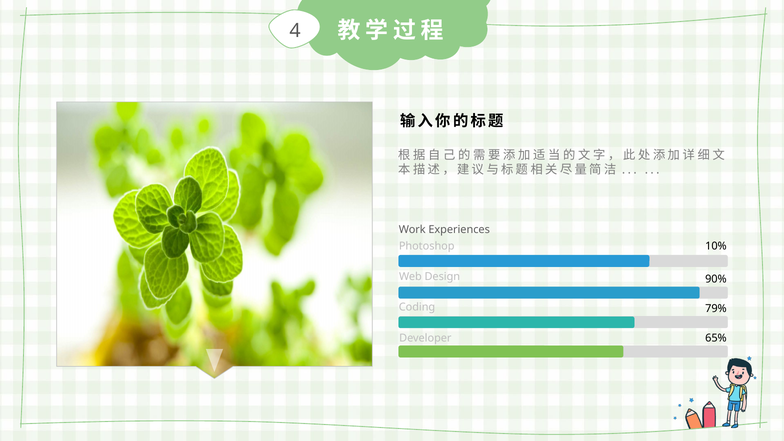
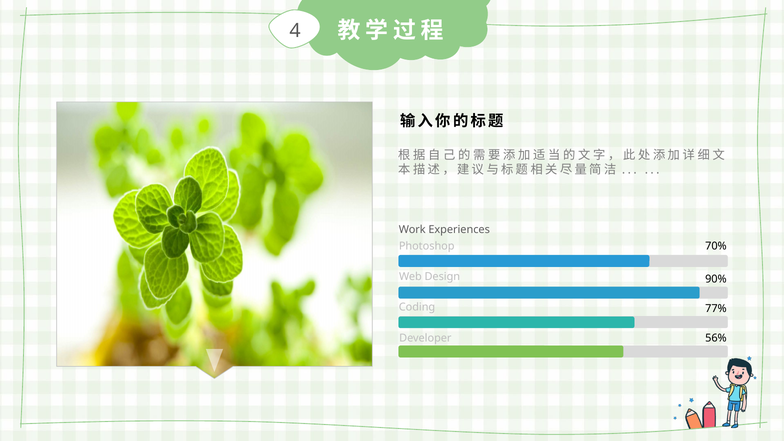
10%: 10% -> 70% (716, 246)
79%: 79% -> 77% (716, 309)
65%: 65% -> 56% (716, 338)
